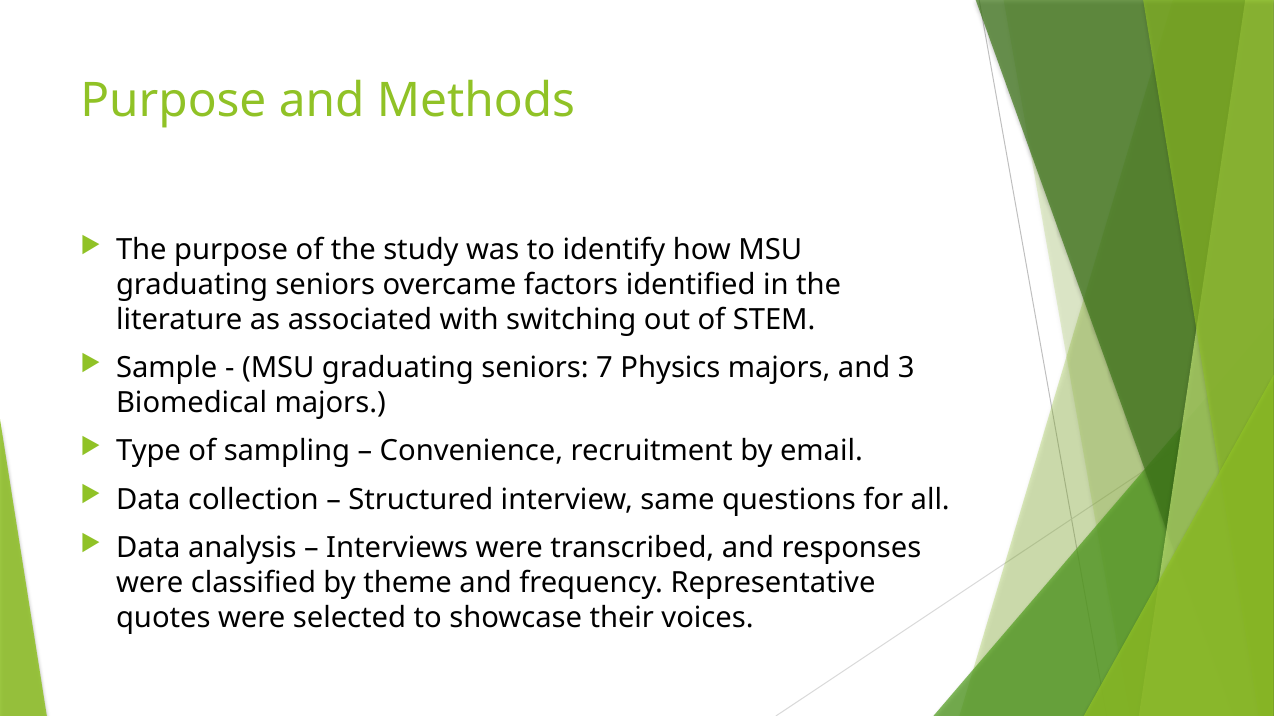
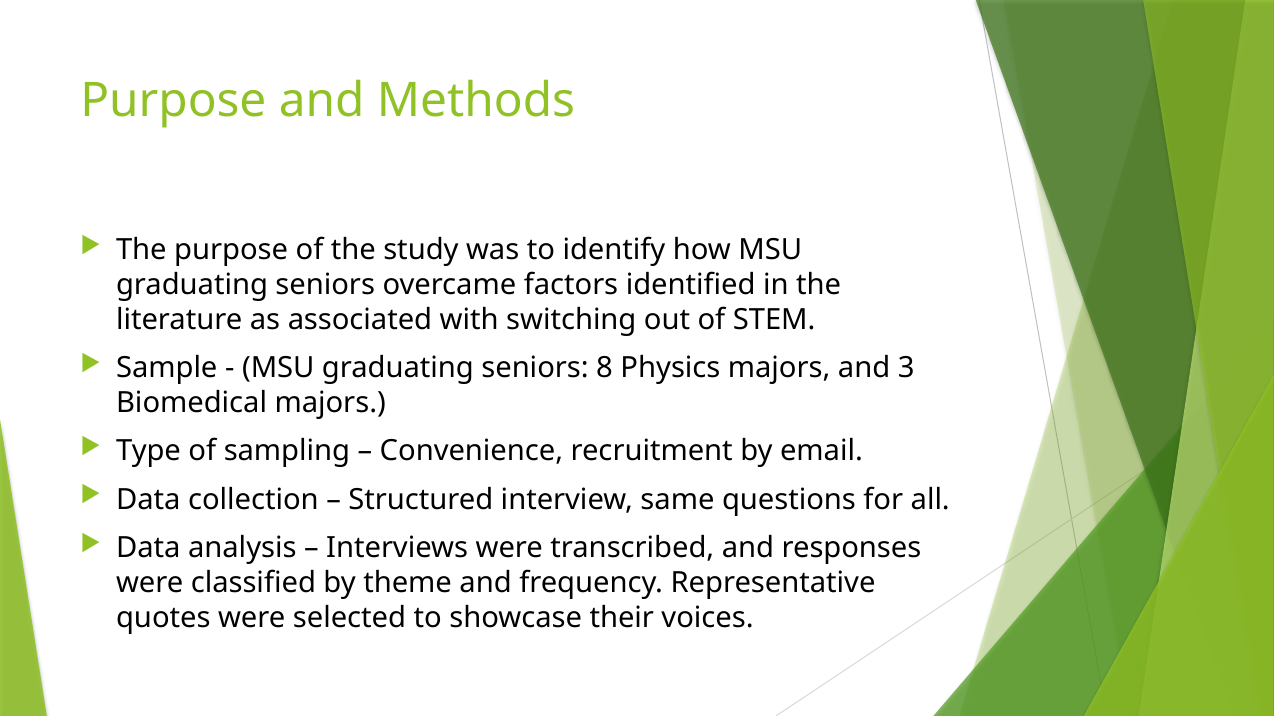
7: 7 -> 8 (605, 368)
